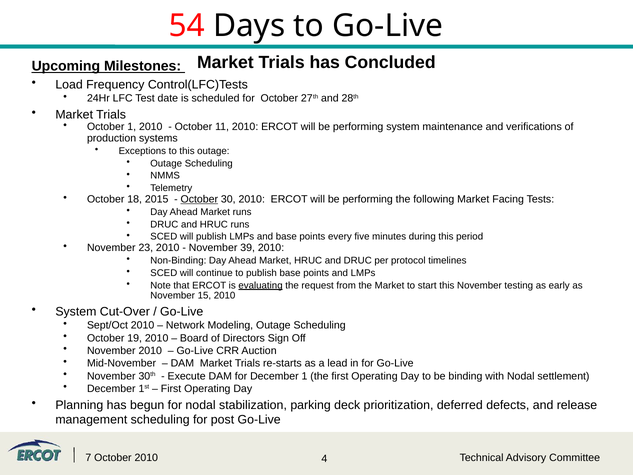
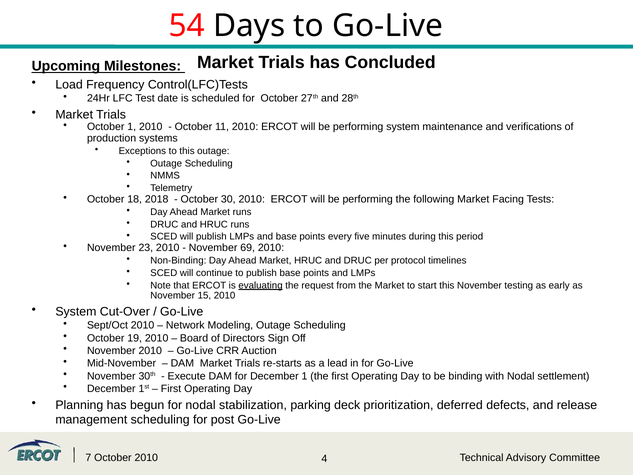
2015: 2015 -> 2018 (157, 199)
October underline: present -> none (199, 199)
39: 39 -> 69 (248, 248)
